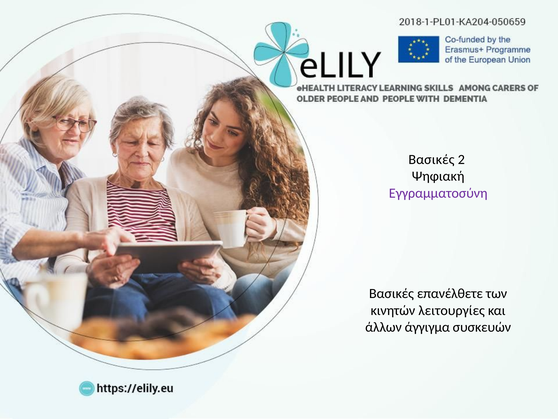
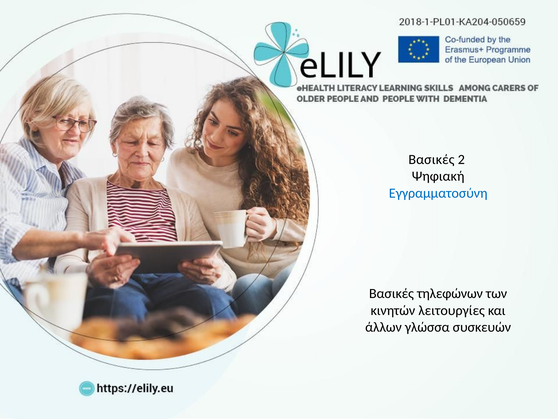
Εγγραμματοσύνη colour: purple -> blue (438, 193)
επανέλθετε: επανέλθετε -> τηλεφώνων (450, 293)
άγγιγμα: άγγιγμα -> γλώσσα (427, 327)
